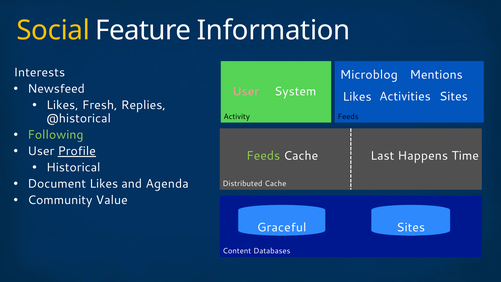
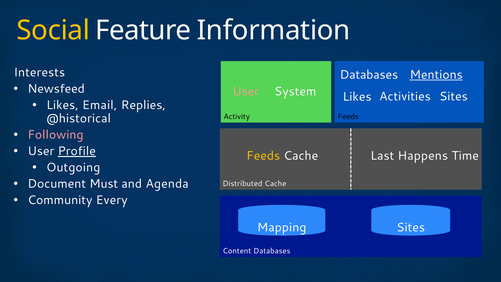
Microblog: Microblog -> Databases (369, 75)
Mentions underline: none -> present (436, 75)
Fresh: Fresh -> Email (100, 105)
Following colour: light green -> pink (55, 135)
Feeds colour: light green -> yellow (263, 156)
Historical: Historical -> Outgoing (73, 167)
Document Likes: Likes -> Must (104, 184)
Value: Value -> Every (112, 200)
Graceful: Graceful -> Mapping (282, 227)
